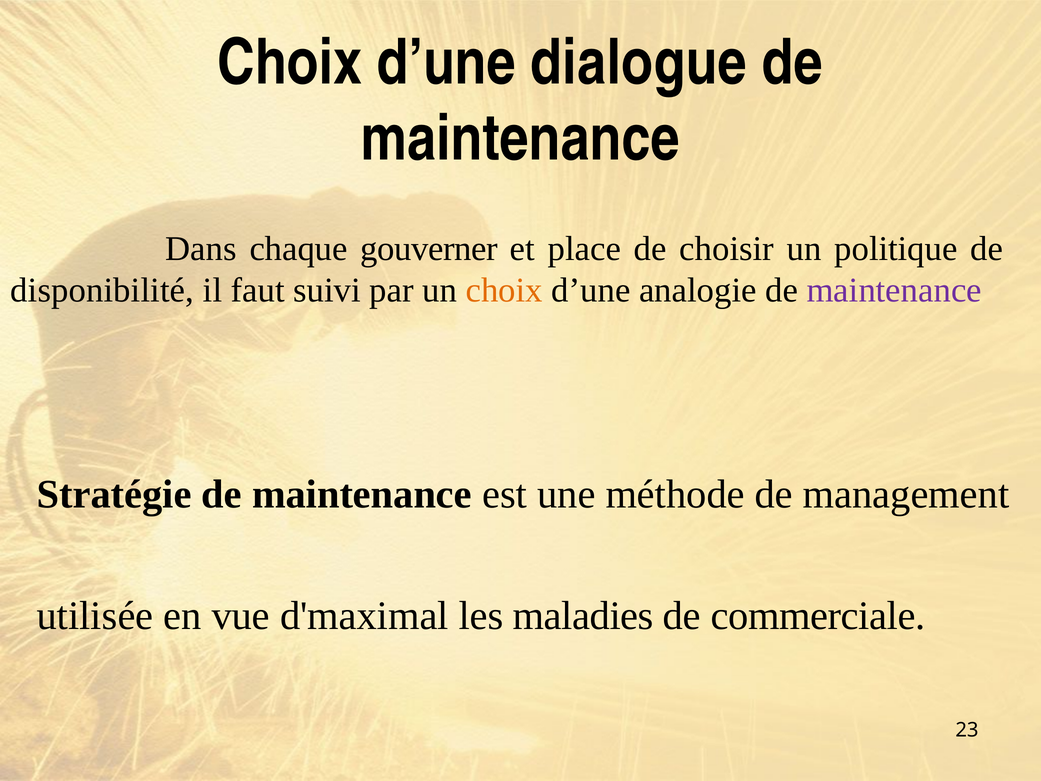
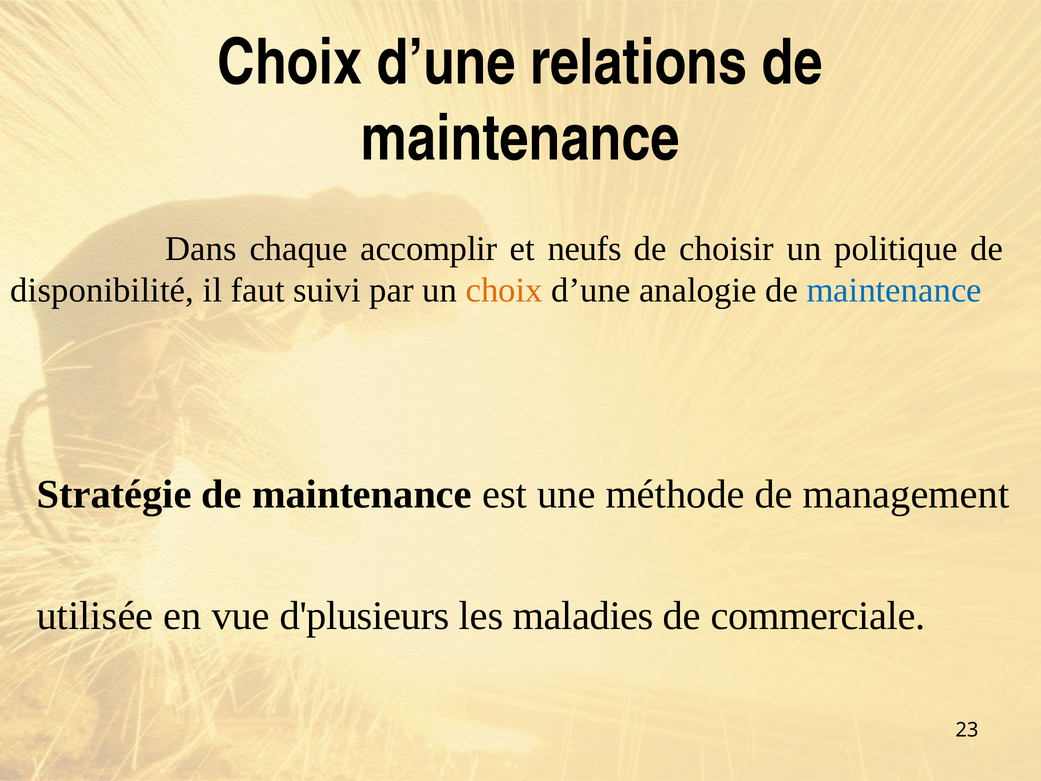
dialogue: dialogue -> relations (639, 63)
gouverner: gouverner -> accomplir (429, 248)
place: place -> neufs (585, 248)
maintenance colour: purple -> blue (894, 290)
d'maximal: d'maximal -> d'plusieurs (365, 616)
